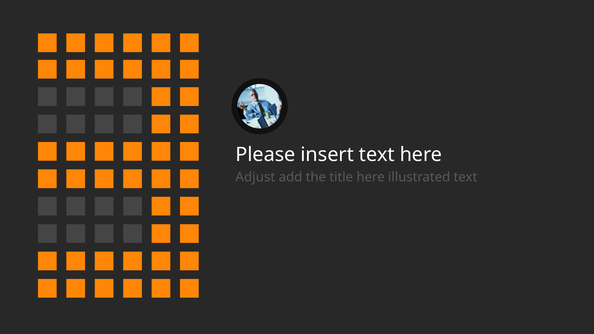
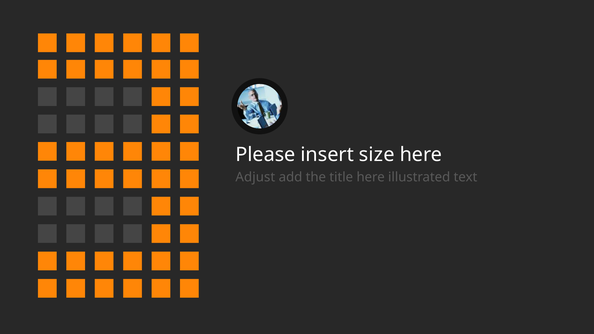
insert text: text -> size (377, 155)
